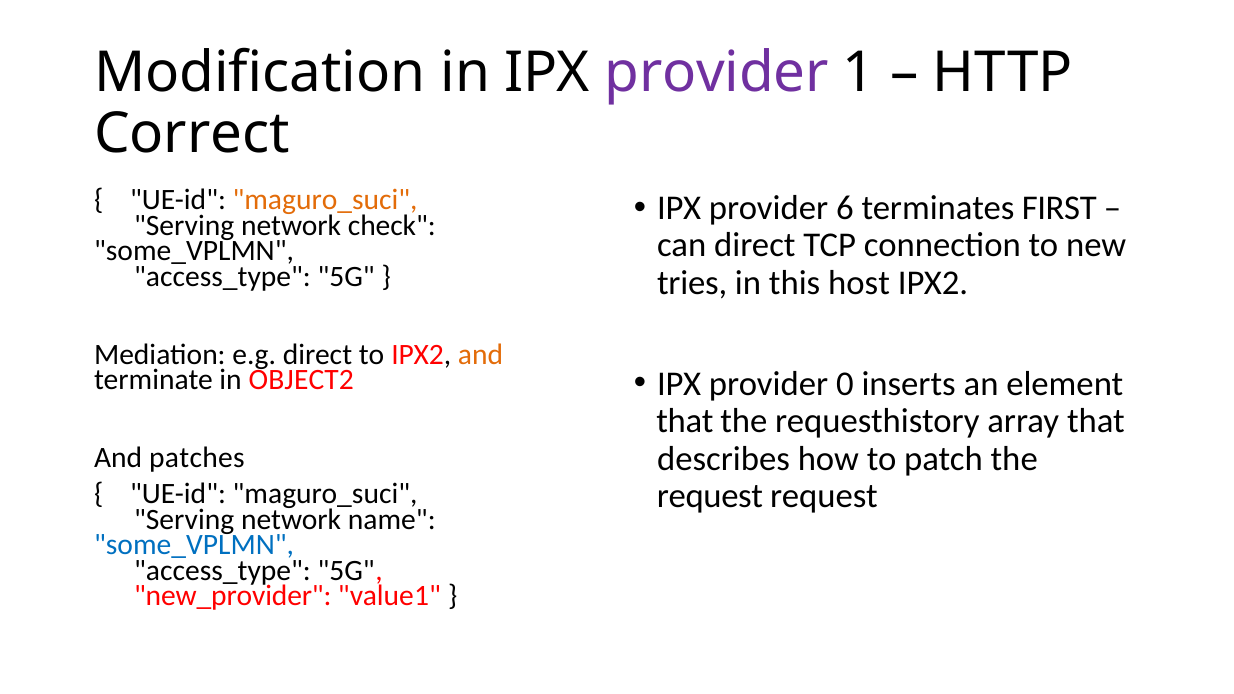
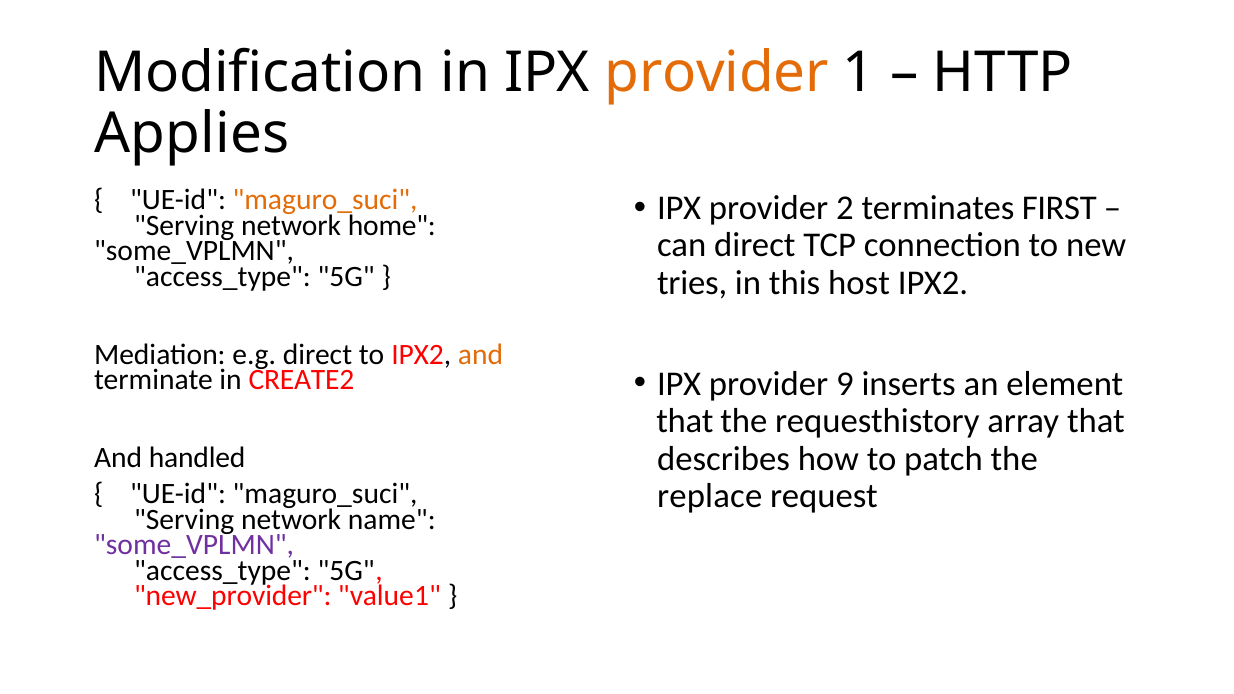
provider colour: purple -> orange (717, 73)
Correct: Correct -> Applies (192, 134)
6: 6 -> 2 (845, 208)
check: check -> home (392, 226)
0: 0 -> 9 (845, 384)
OBJECT2: OBJECT2 -> CREATE2 (301, 380)
patches: patches -> handled (197, 458)
request: request -> replace (710, 496)
some_VPLMN colour: blue -> purple (194, 545)
